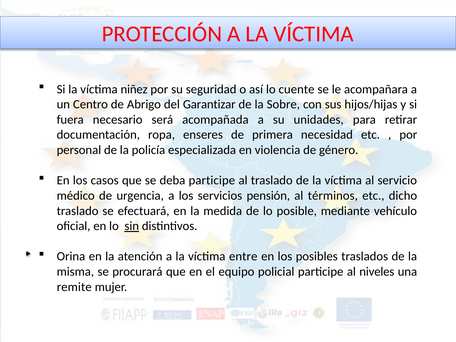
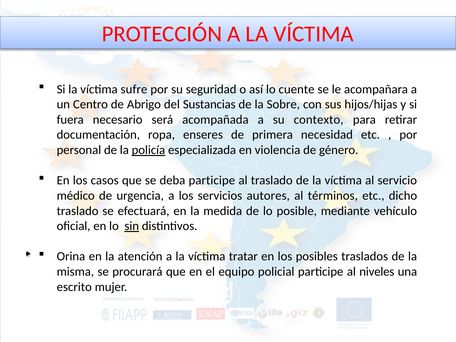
niñez: niñez -> sufre (134, 89)
Garantizar: Garantizar -> Sustancias (209, 104)
unidades: unidades -> contexto (319, 120)
policía underline: none -> present (148, 150)
pensión: pensión -> autores (268, 196)
entre: entre -> tratar (243, 256)
remite: remite -> escrito (74, 287)
